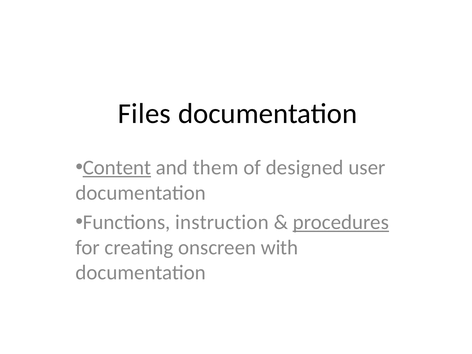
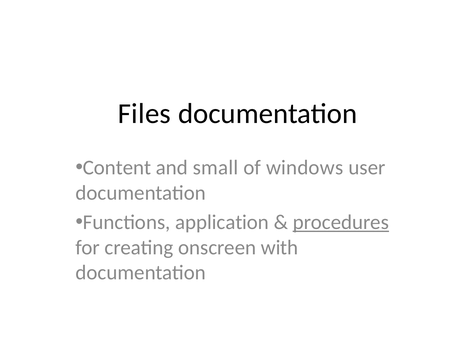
Content underline: present -> none (117, 168)
them: them -> small (216, 168)
designed: designed -> windows (305, 168)
instruction: instruction -> application (222, 222)
